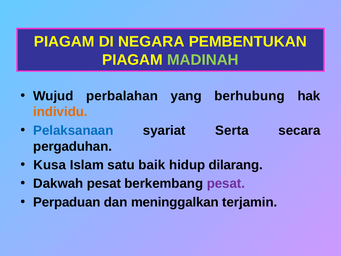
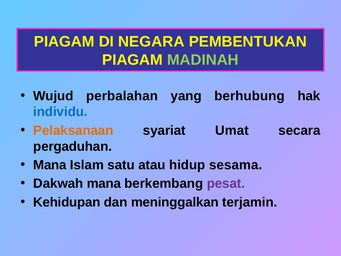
individu colour: orange -> blue (60, 112)
Pelaksanaan colour: blue -> orange (73, 130)
Serta: Serta -> Umat (232, 130)
Kusa: Kusa -> Mana (50, 165)
baik: baik -> atau (152, 165)
dilarang: dilarang -> sesama (236, 165)
Dakwah pesat: pesat -> mana (104, 183)
Perpaduan: Perpaduan -> Kehidupan (67, 202)
